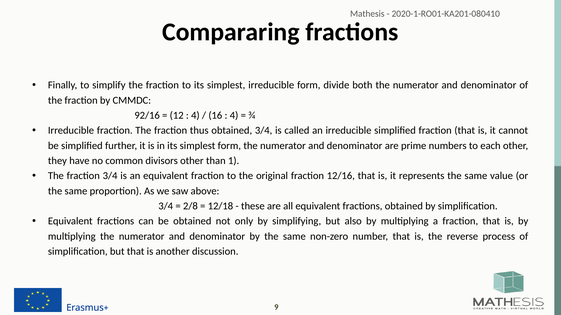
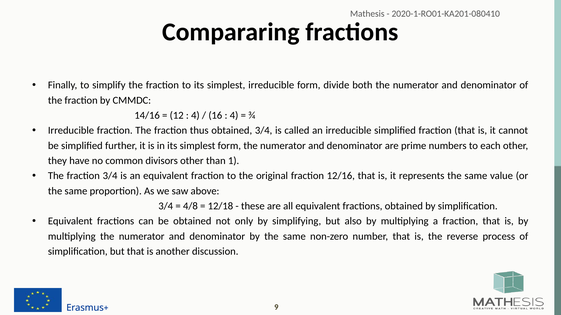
92/16: 92/16 -> 14/16 (147, 116)
2/8: 2/8 -> 4/8 (190, 206)
